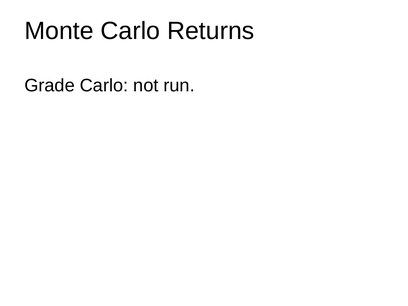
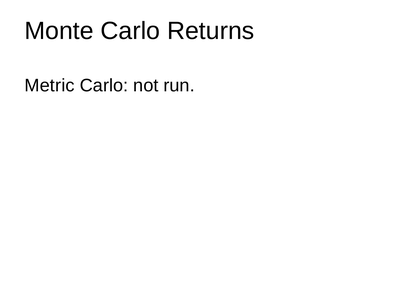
Grade: Grade -> Metric (50, 86)
